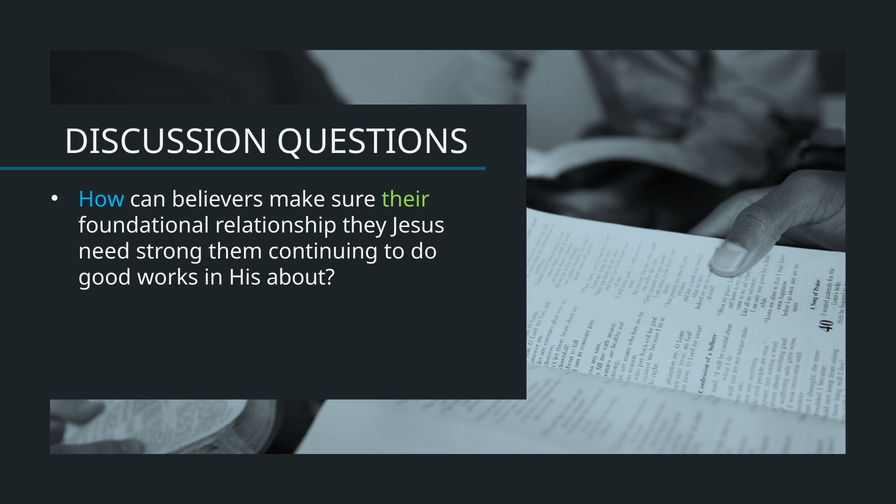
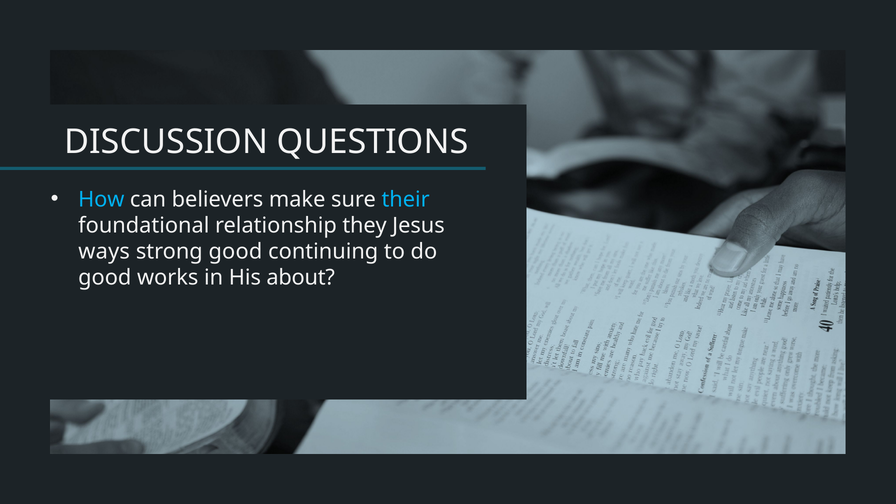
their colour: light green -> light blue (406, 199)
need: need -> ways (104, 252)
strong them: them -> good (235, 252)
